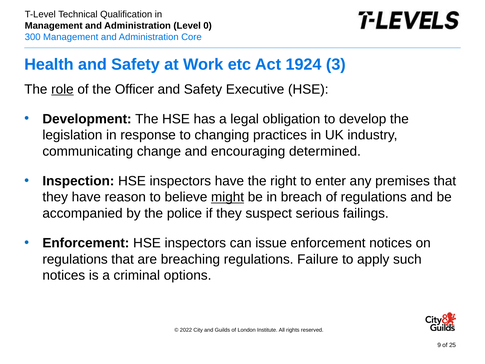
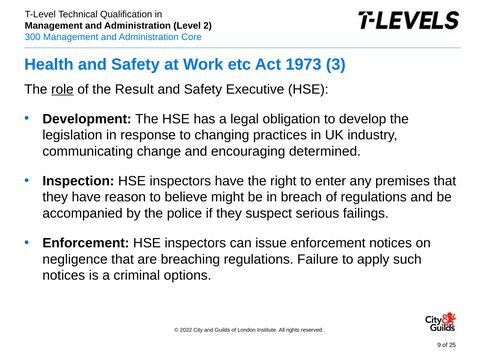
0: 0 -> 2 (208, 26)
1924: 1924 -> 1973 (303, 64)
Officer: Officer -> Result (134, 89)
might underline: present -> none (228, 197)
regulations: regulations -> negligence (75, 259)
